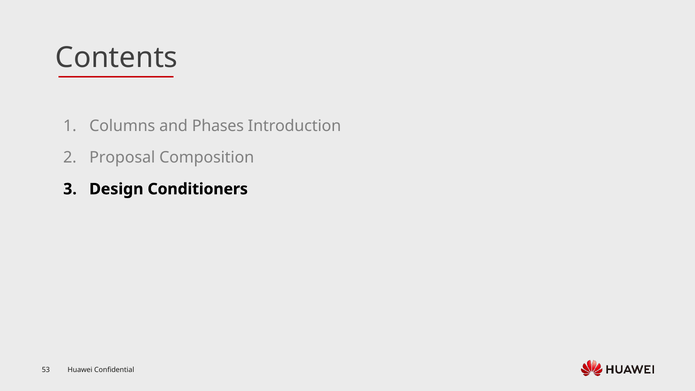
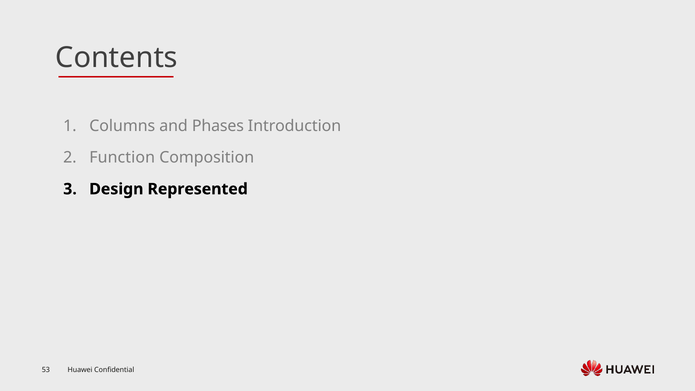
Proposal: Proposal -> Function (122, 158)
Conditioners: Conditioners -> Represented (198, 189)
